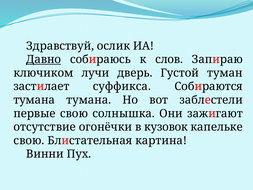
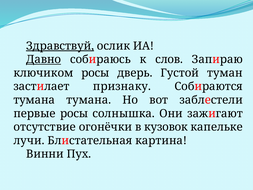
Здравствуй underline: none -> present (60, 46)
ключиком лучи: лучи -> росы (95, 73)
суффикса: суффикса -> признаку (122, 86)
первые свою: свою -> росы (74, 113)
свою: свою -> лучи (29, 140)
